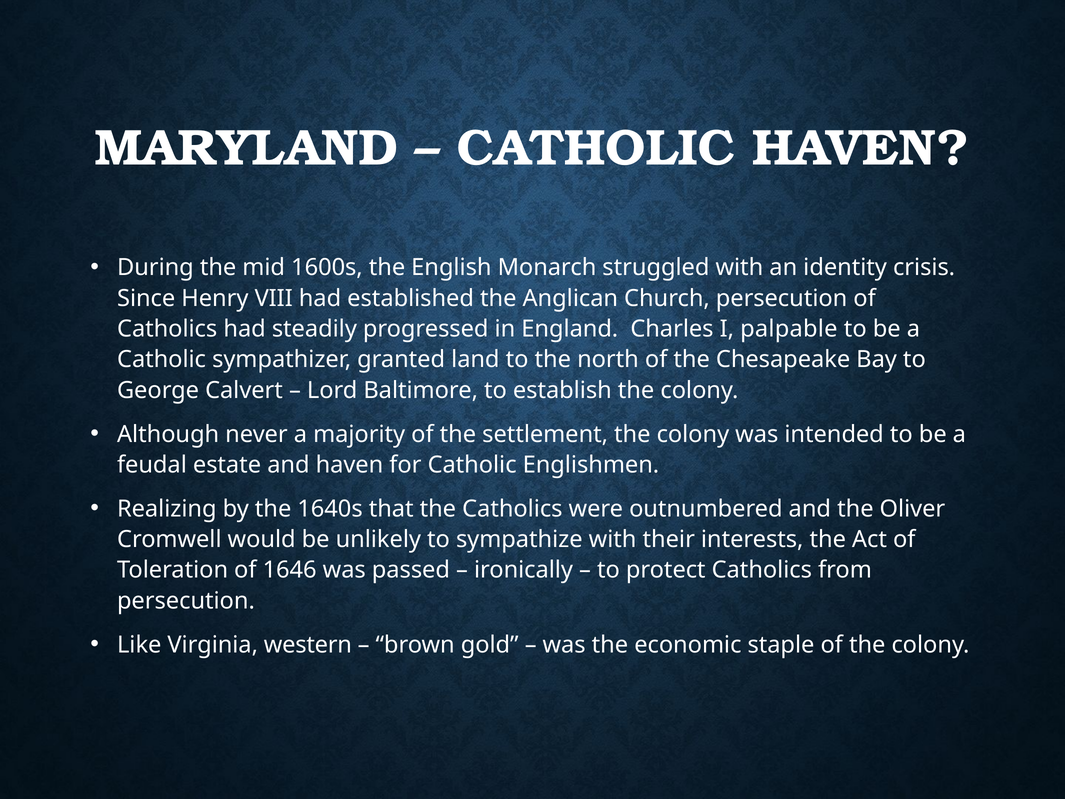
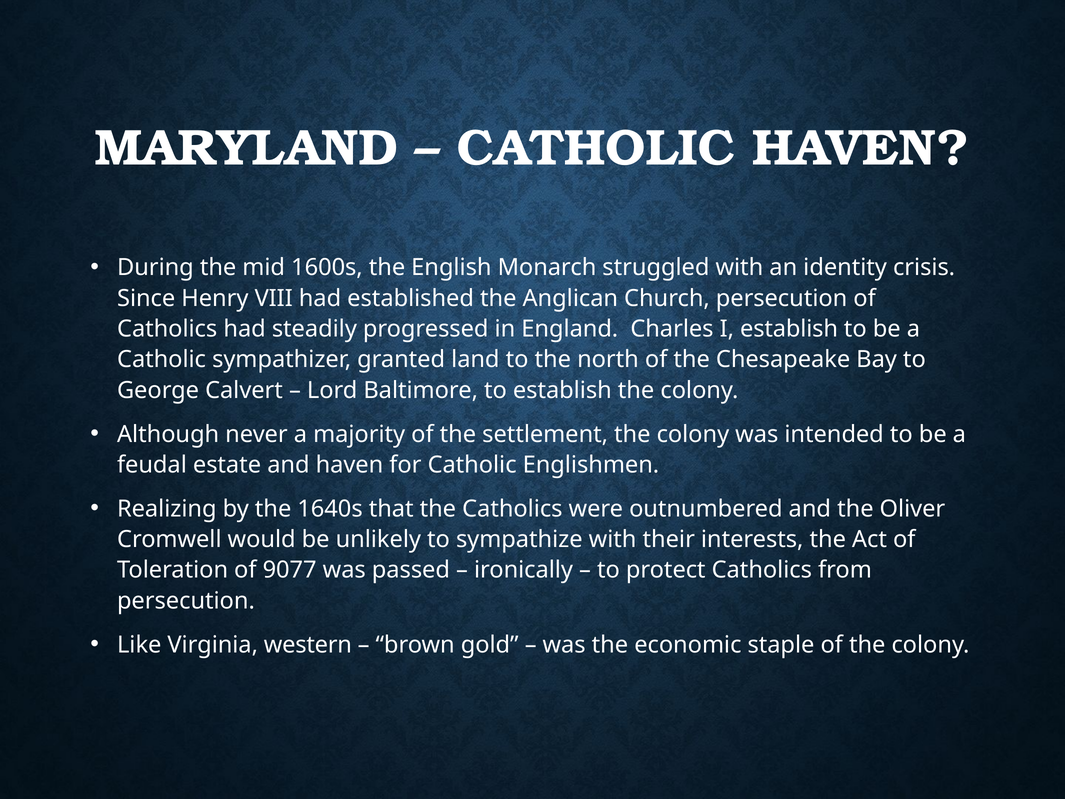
I palpable: palpable -> establish (789, 329)
1646: 1646 -> 9077 (290, 570)
